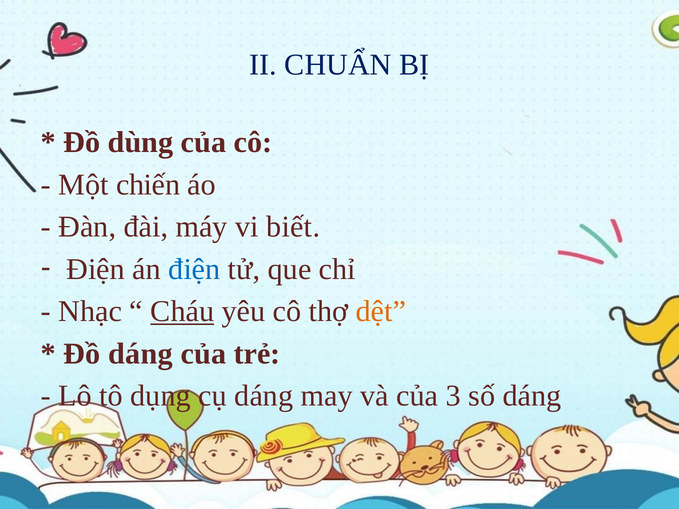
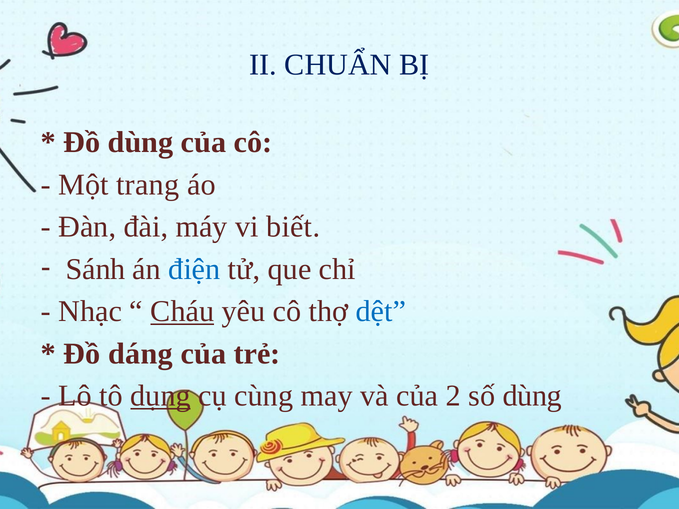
chiến: chiến -> trang (148, 185)
Điện: Điện -> Sánh (96, 269)
dệt colour: orange -> blue (381, 311)
dụng underline: none -> present (161, 396)
cụ dáng: dáng -> cùng (264, 396)
3: 3 -> 2 (453, 396)
số dáng: dáng -> dùng (532, 396)
